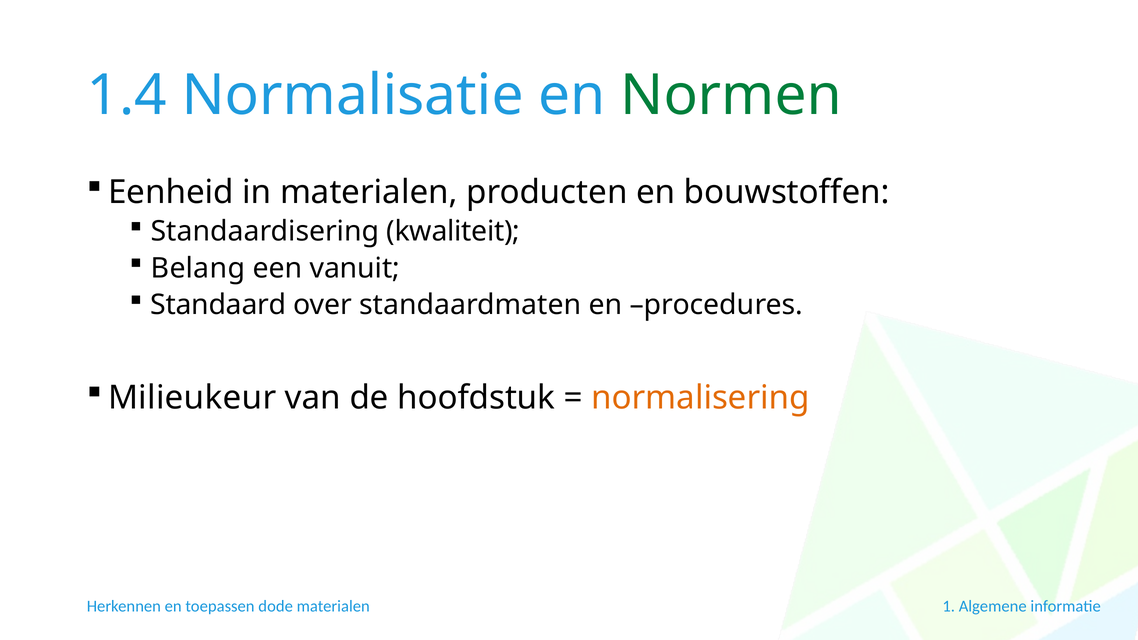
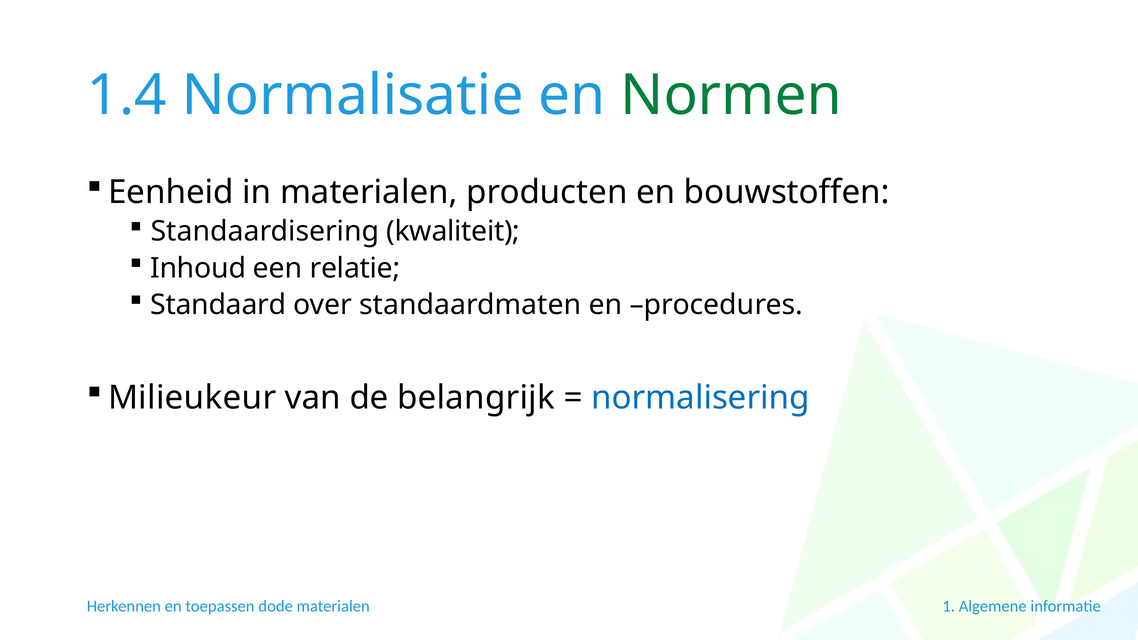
Belang: Belang -> Inhoud (198, 268)
vanuit: vanuit -> relatie (355, 268)
hoofdstuk: hoofdstuk -> belangrijk (476, 398)
normalisering colour: orange -> blue (700, 398)
